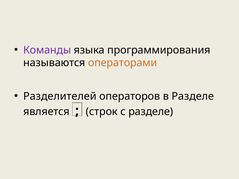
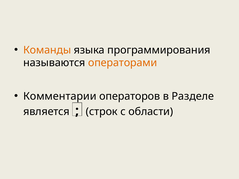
Команды colour: purple -> orange (47, 50)
Разделителей: Разделителей -> Комментарии (60, 96)
с разделе: разделе -> области (151, 112)
